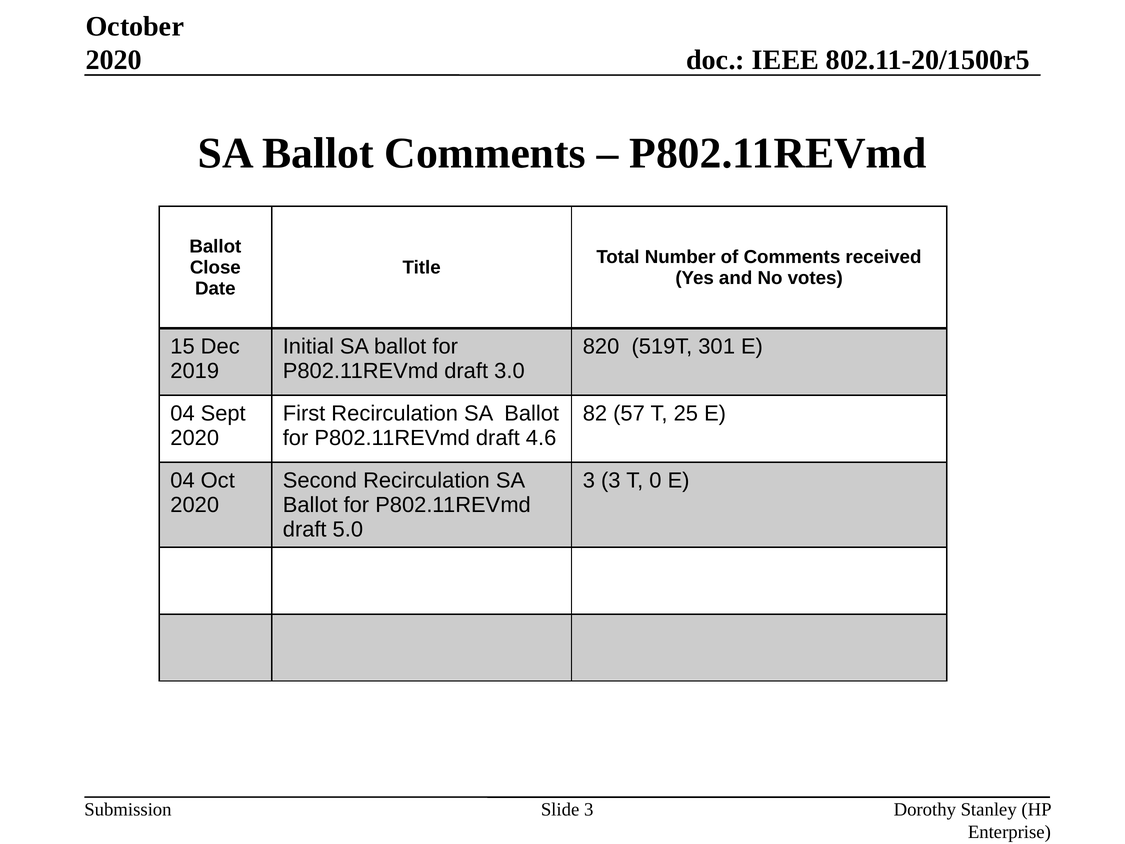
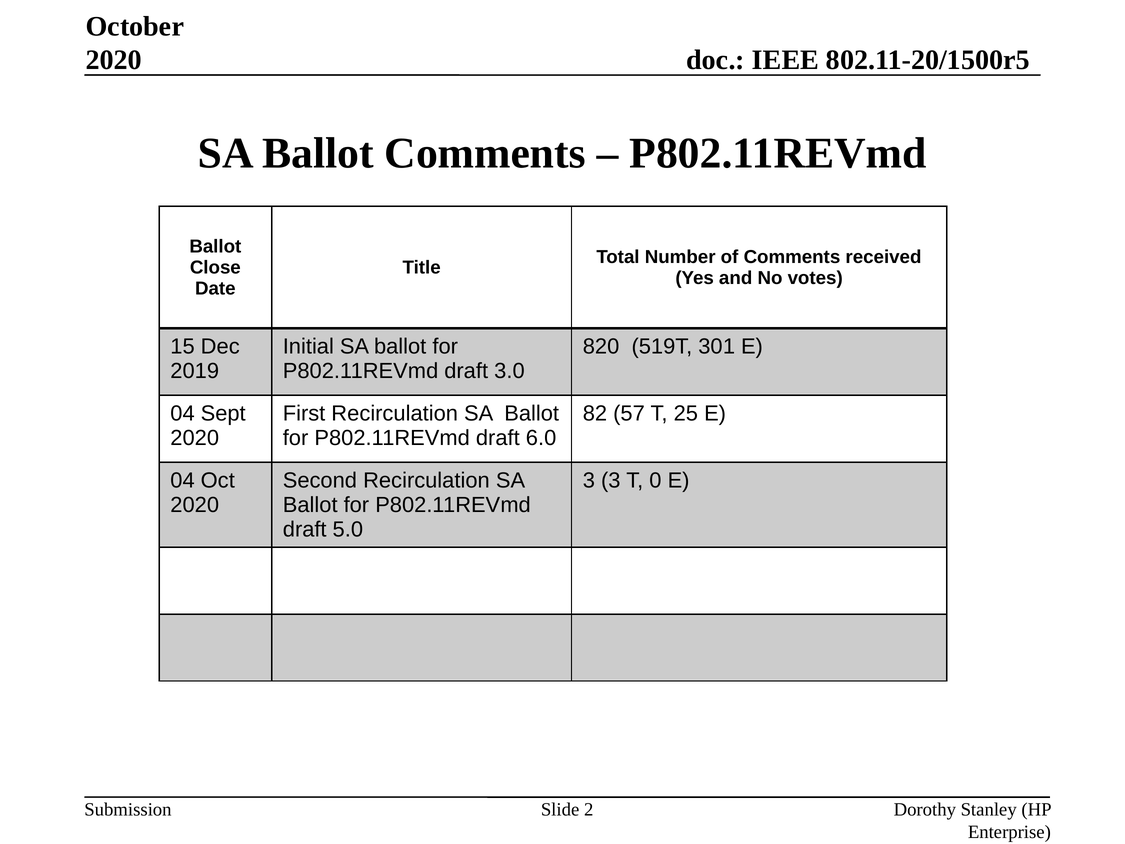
4.6: 4.6 -> 6.0 (541, 438)
Slide 3: 3 -> 2 (589, 809)
